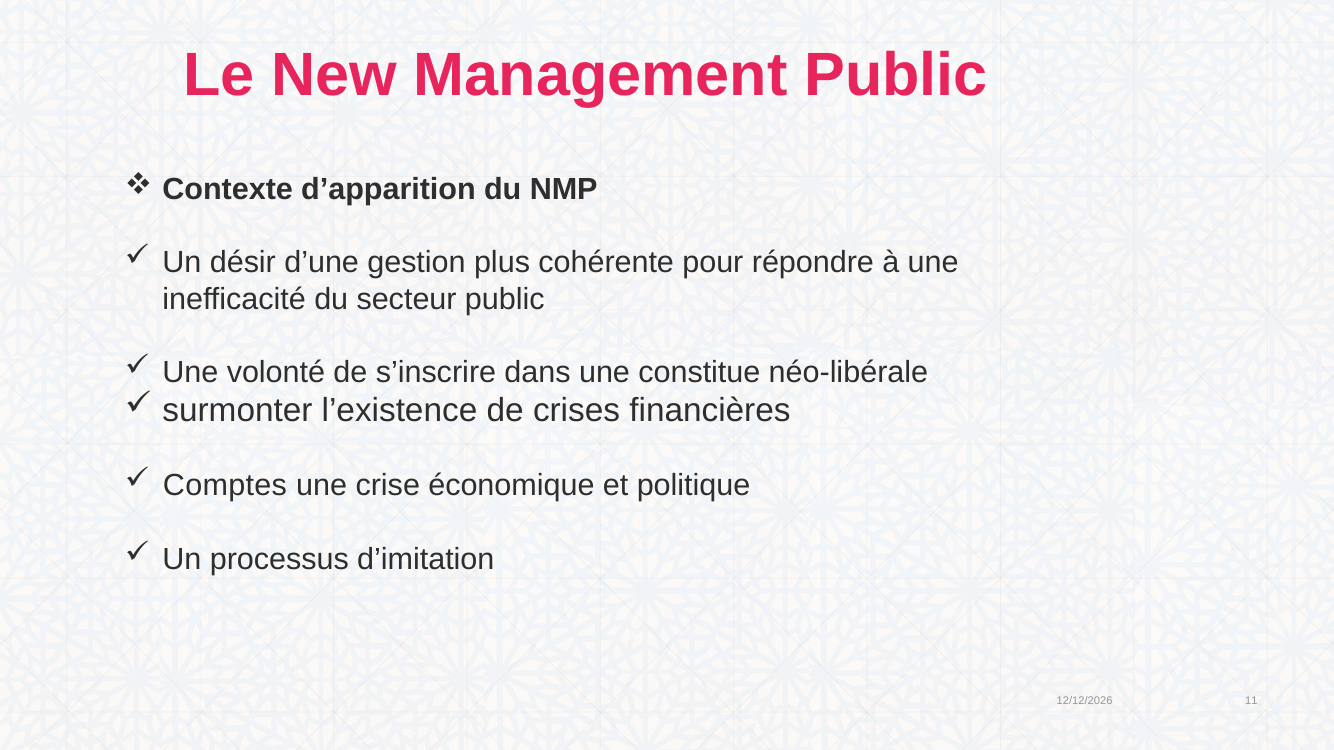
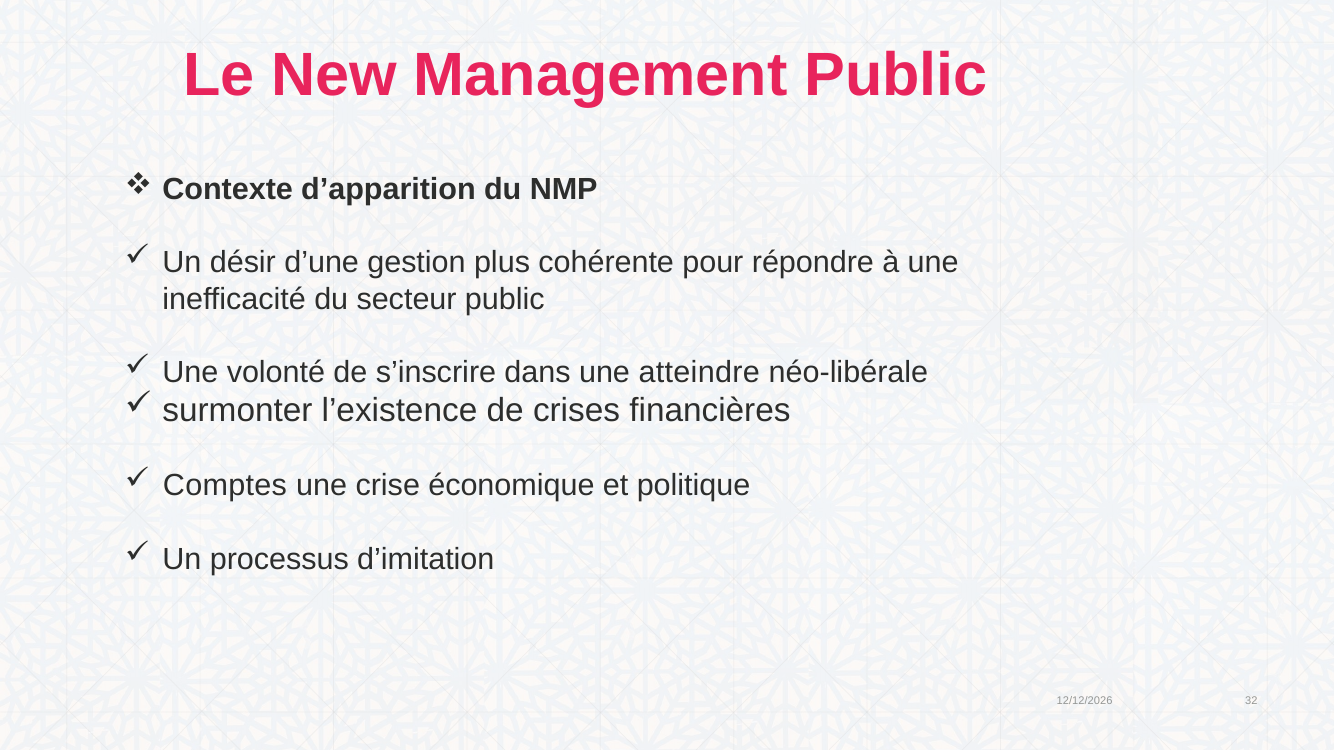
constitue: constitue -> atteindre (699, 373)
11: 11 -> 32 (1251, 701)
